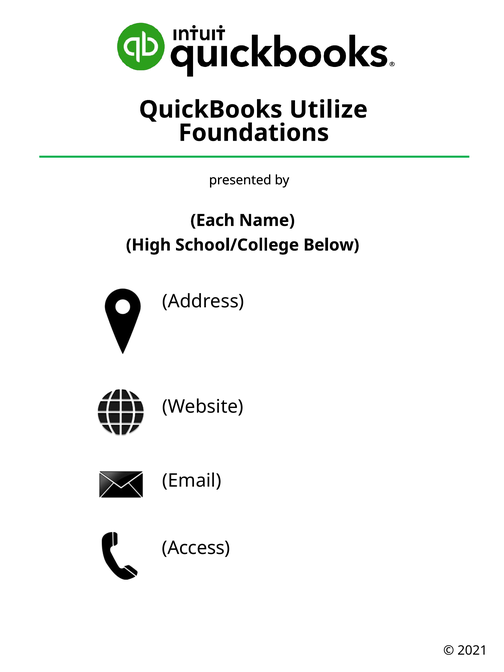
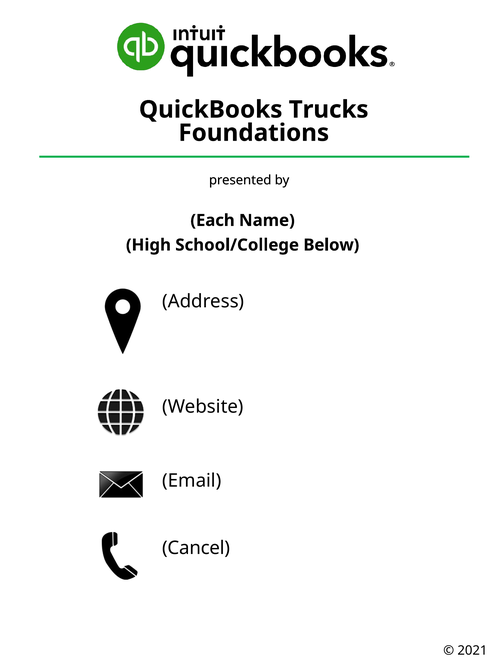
Utilize: Utilize -> Trucks (329, 110)
Access: Access -> Cancel (196, 548)
